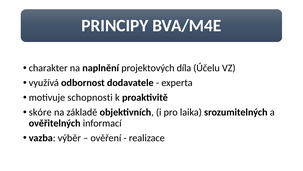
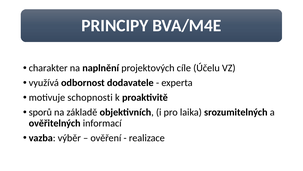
díla: díla -> cíle (184, 68)
skóre: skóre -> sporů (40, 112)
